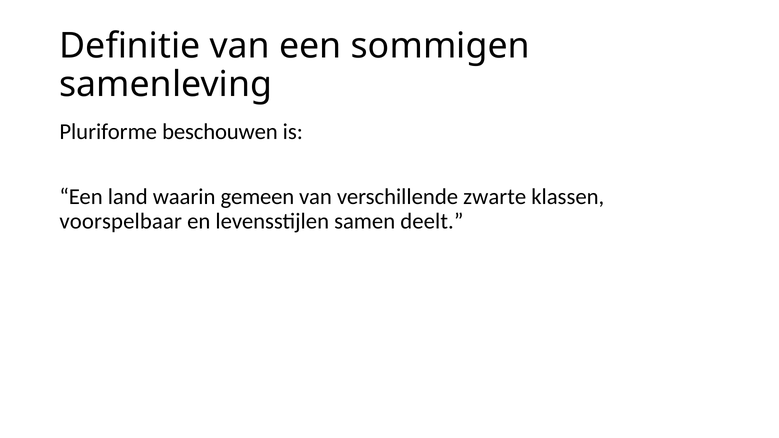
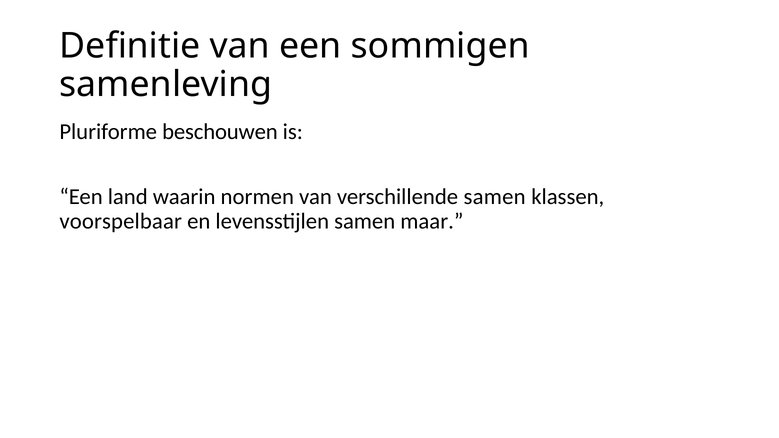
gemeen: gemeen -> normen (257, 197)
verschillende zwarte: zwarte -> samen (495, 197)
deelt: deelt -> maar (432, 222)
